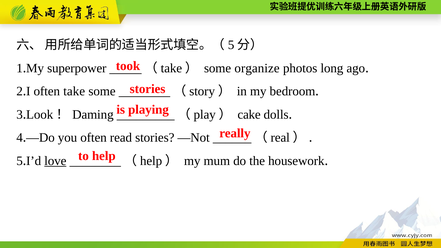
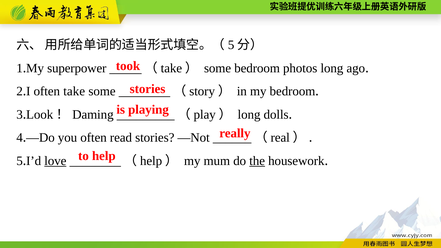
some organize: organize -> bedroom (257, 68)
cake: cake -> long (249, 115)
the underline: none -> present (257, 161)
